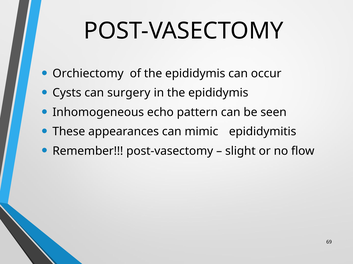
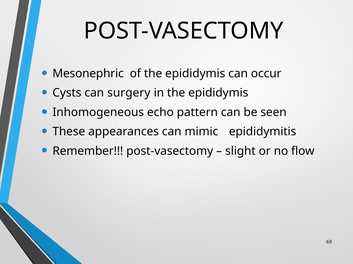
Orchiectomy: Orchiectomy -> Mesonephric (88, 74)
